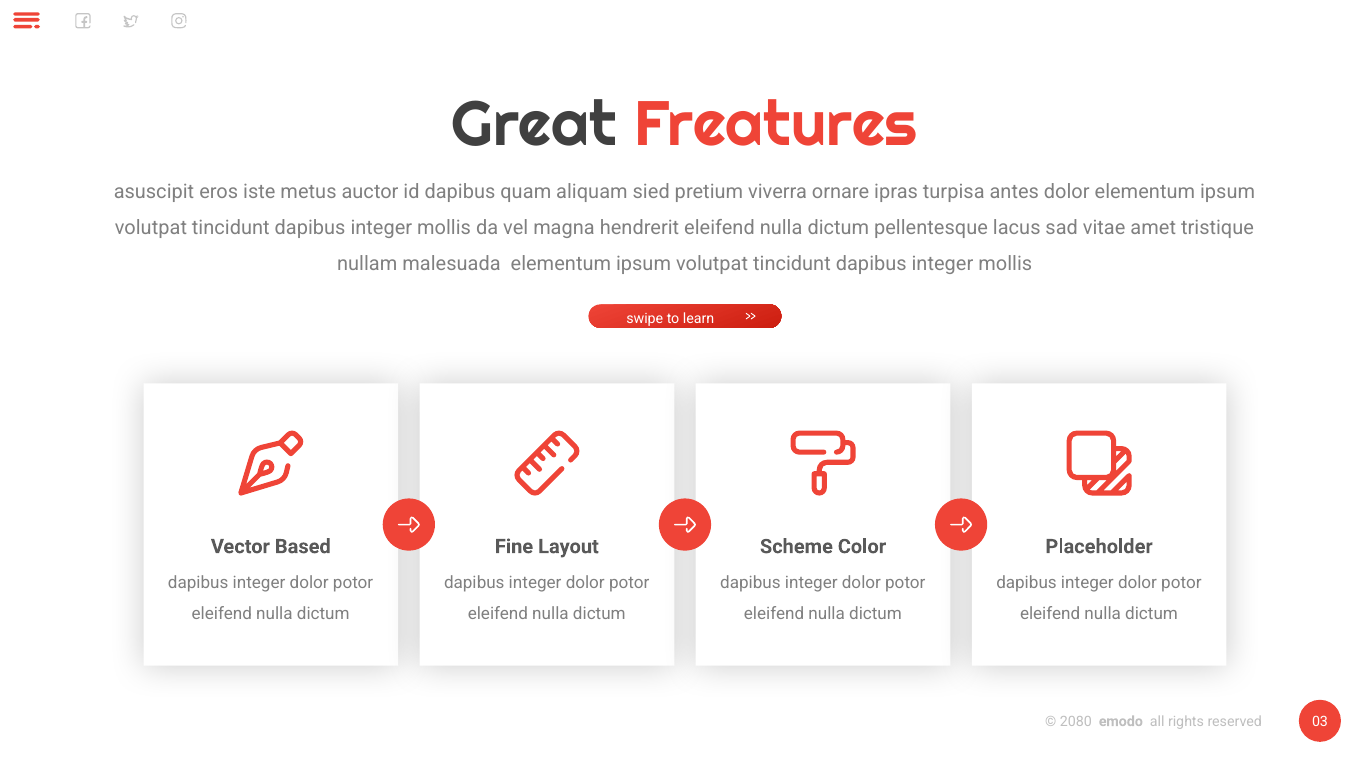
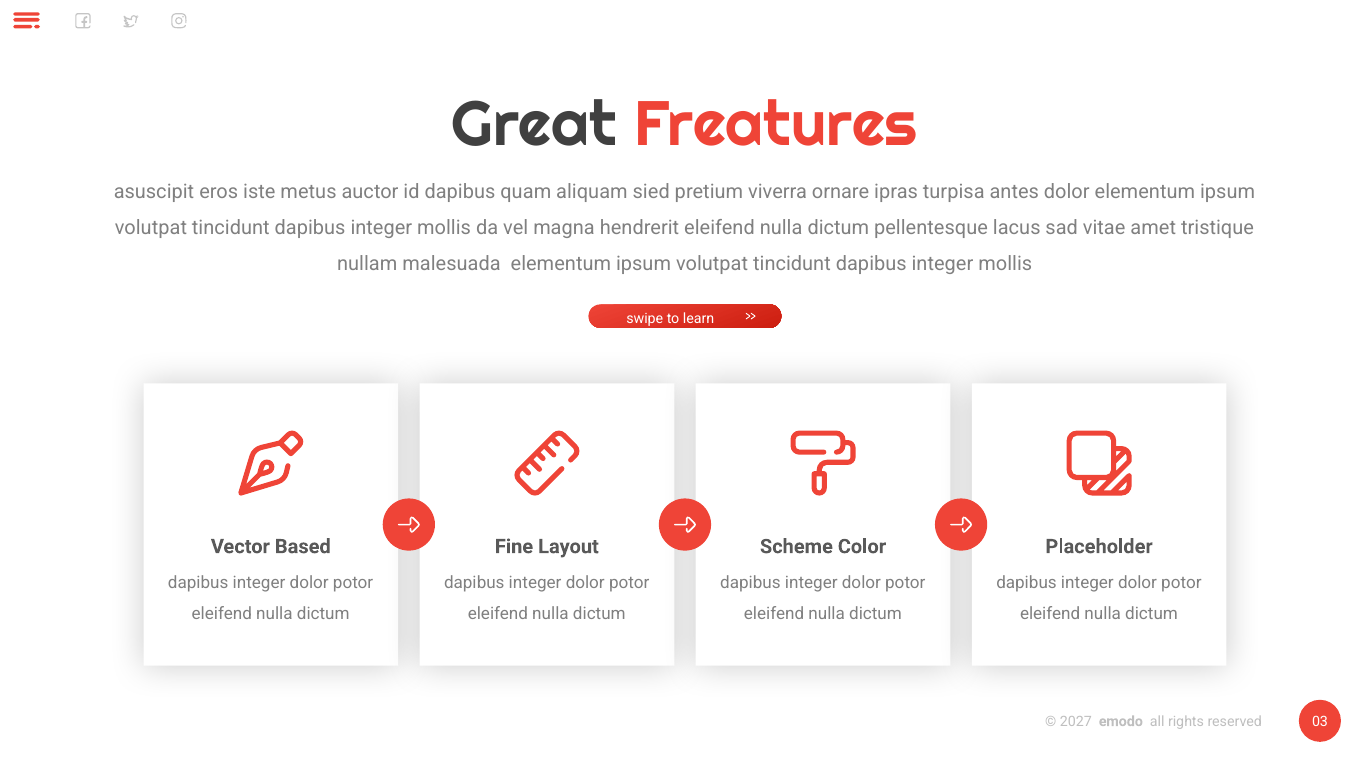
2080: 2080 -> 2027 (1076, 722)
